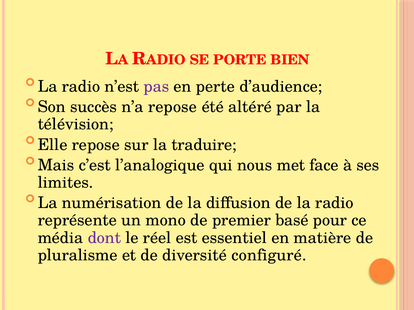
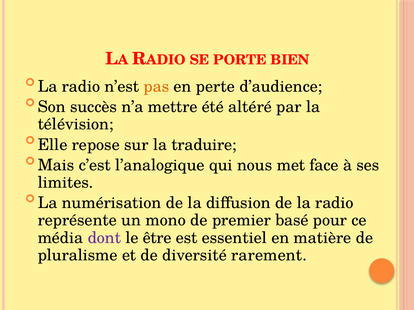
pas colour: purple -> orange (156, 87)
n’a repose: repose -> mettre (173, 107)
réel: réel -> être (157, 238)
configuré: configuré -> rarement (269, 255)
